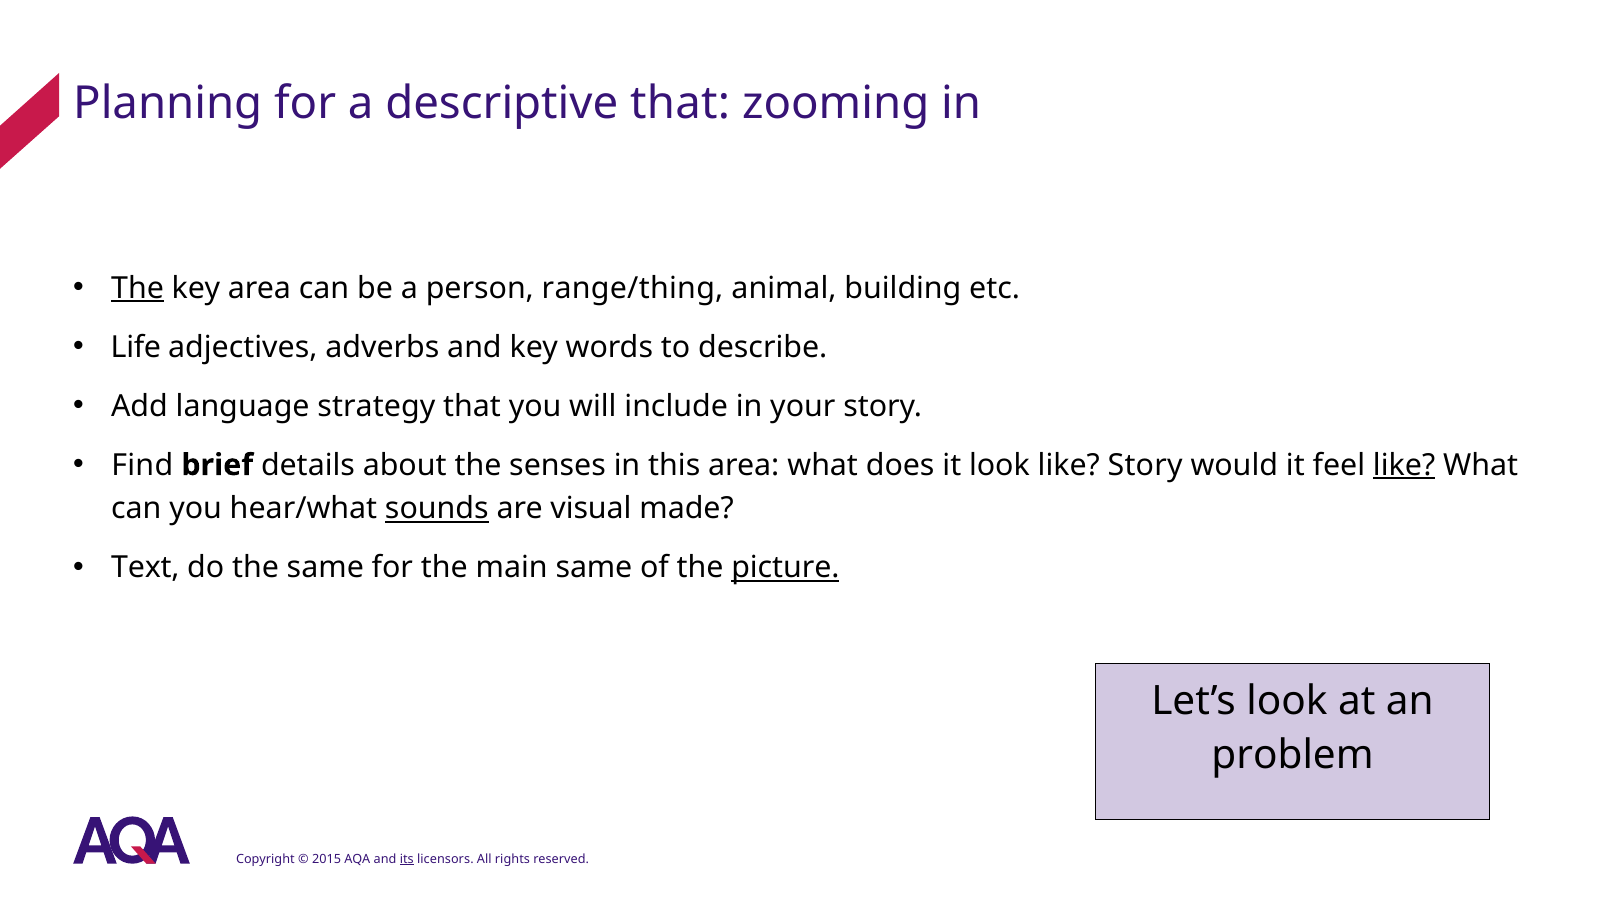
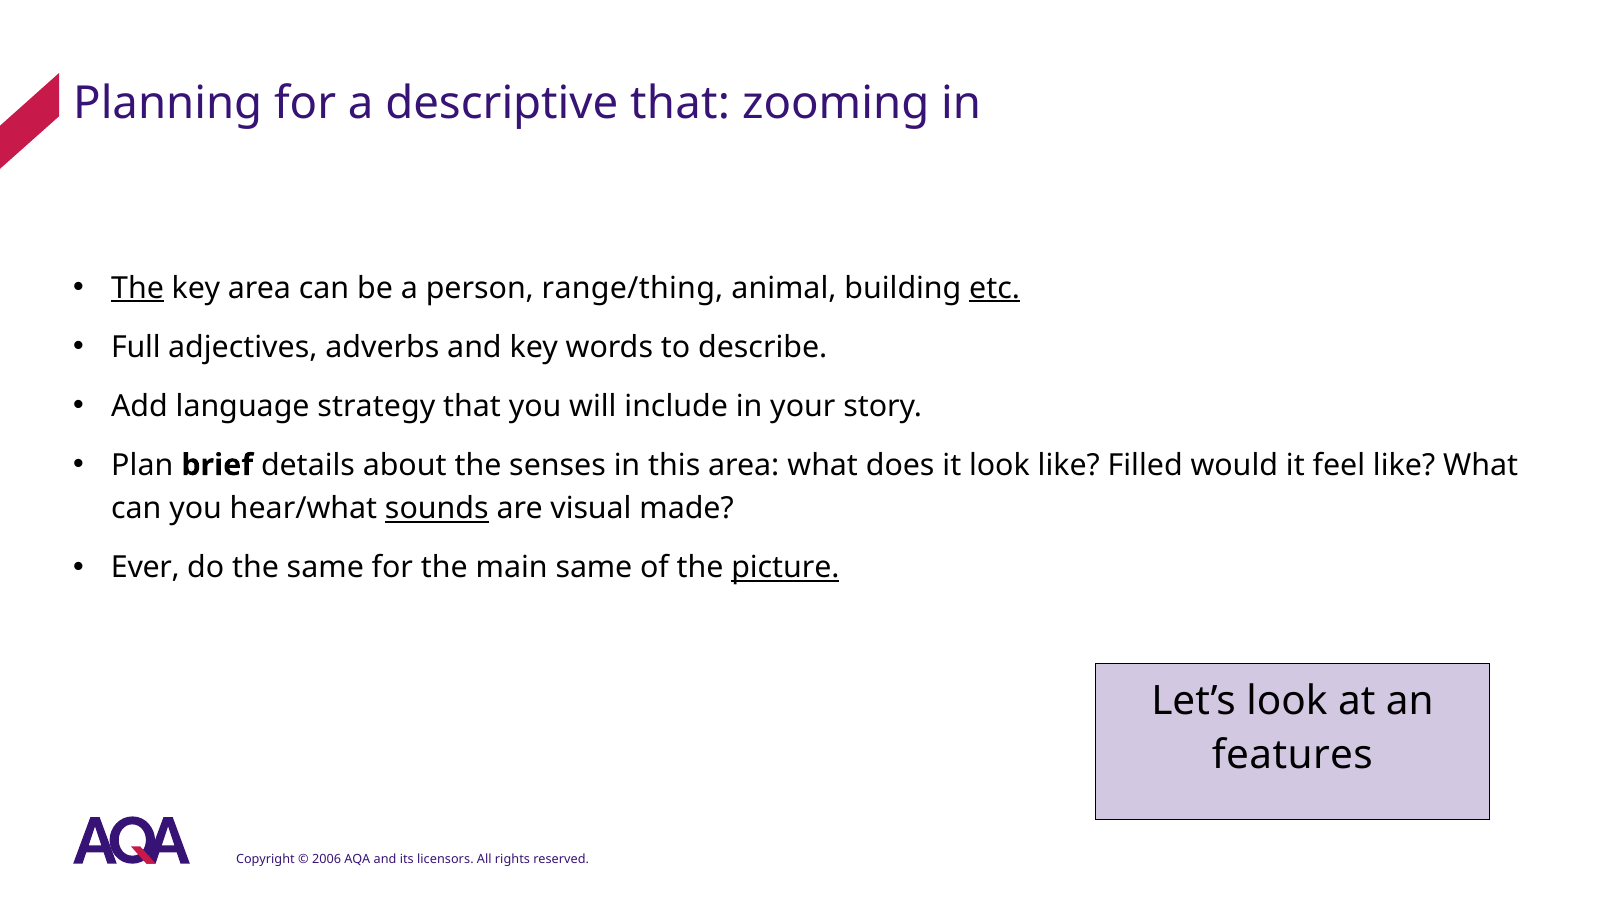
etc underline: none -> present (995, 288)
Life: Life -> Full (136, 347)
Find: Find -> Plan (142, 465)
like Story: Story -> Filled (1145, 465)
like underline: present -> none (1404, 465)
Text: Text -> Ever (145, 568)
problem: problem -> features (1292, 755)
2015: 2015 -> 2006 (327, 860)
its underline: present -> none (407, 860)
